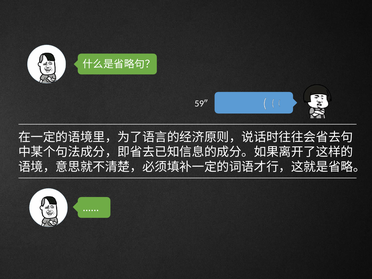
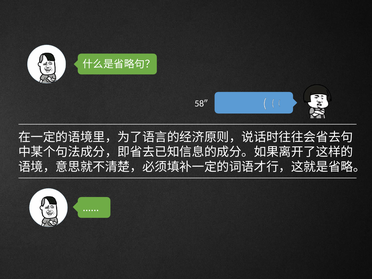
59″: 59″ -> 58″ (201, 104)
